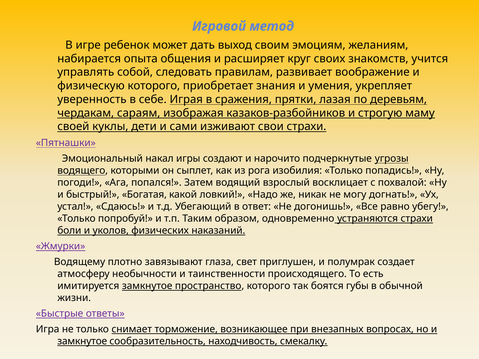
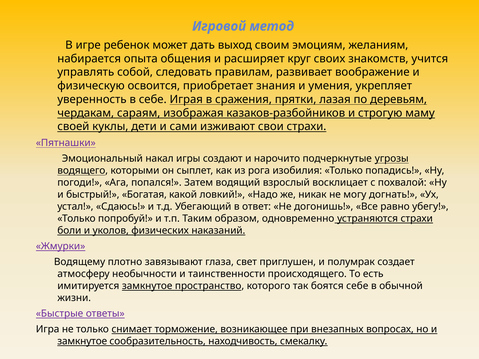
физическую которого: которого -> освоится (154, 86)
боятся губы: губы -> себе (357, 286)
